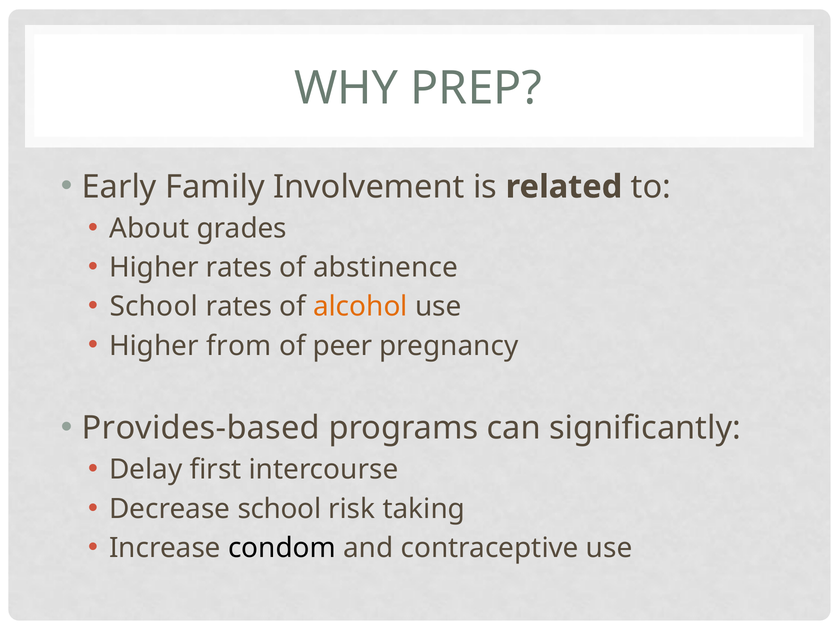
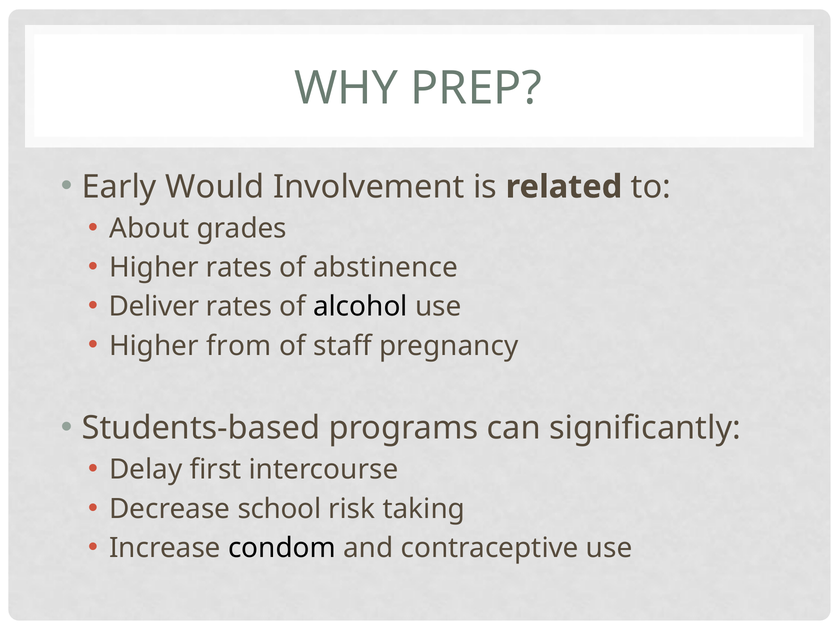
Family: Family -> Would (215, 187)
School: School -> Deliver (154, 307)
alcohol colour: orange -> black (360, 307)
peer: peer -> staff (342, 346)
Provides-based: Provides-based -> Students-based (201, 428)
